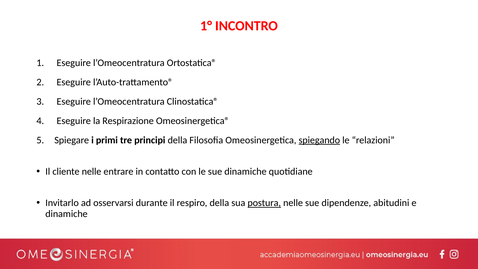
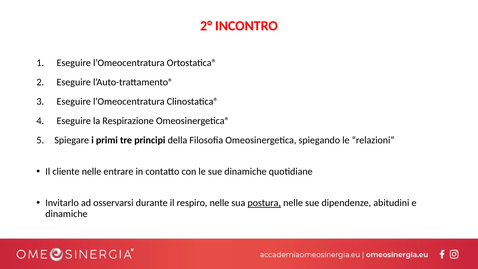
1°: 1° -> 2° (206, 26)
spiegando underline: present -> none (319, 140)
respiro della: della -> nelle (219, 203)
